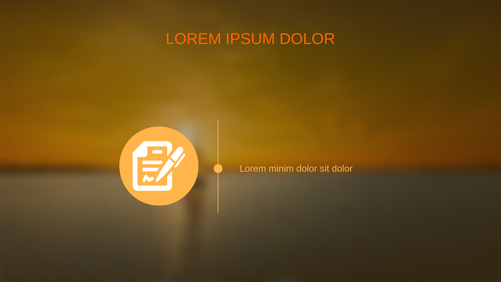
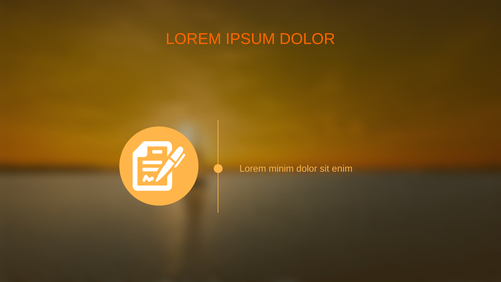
sit dolor: dolor -> enim (342, 169)
